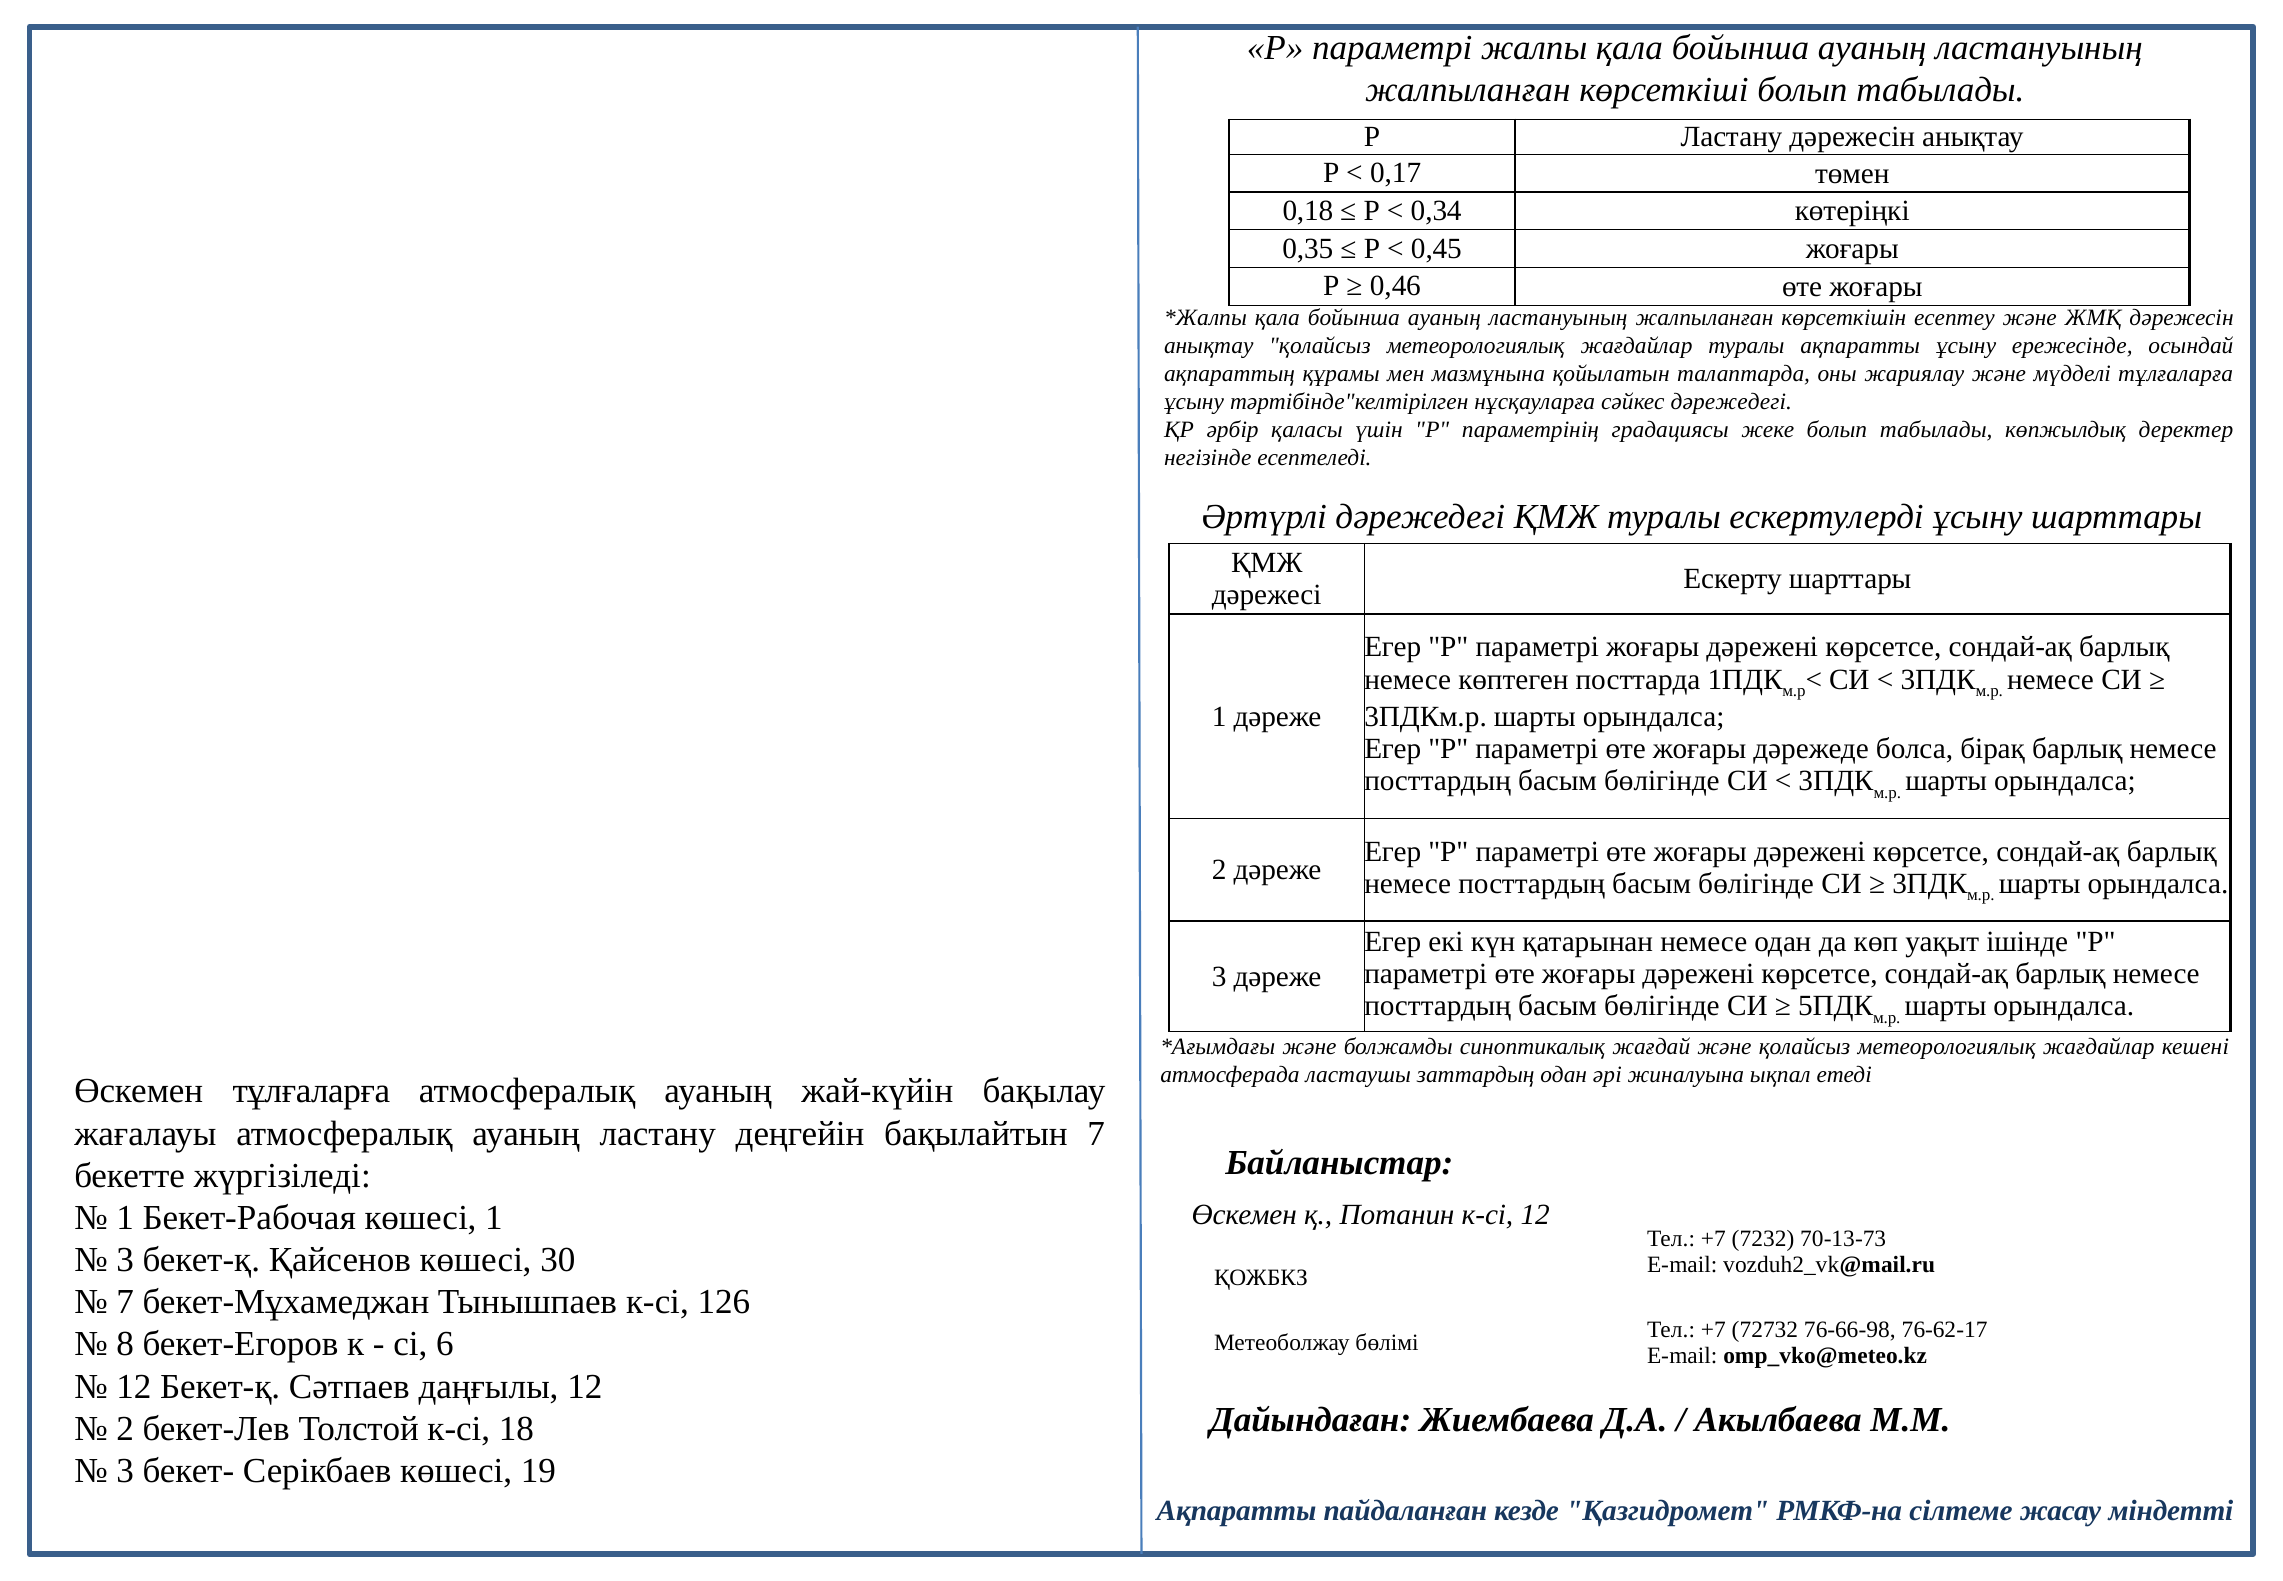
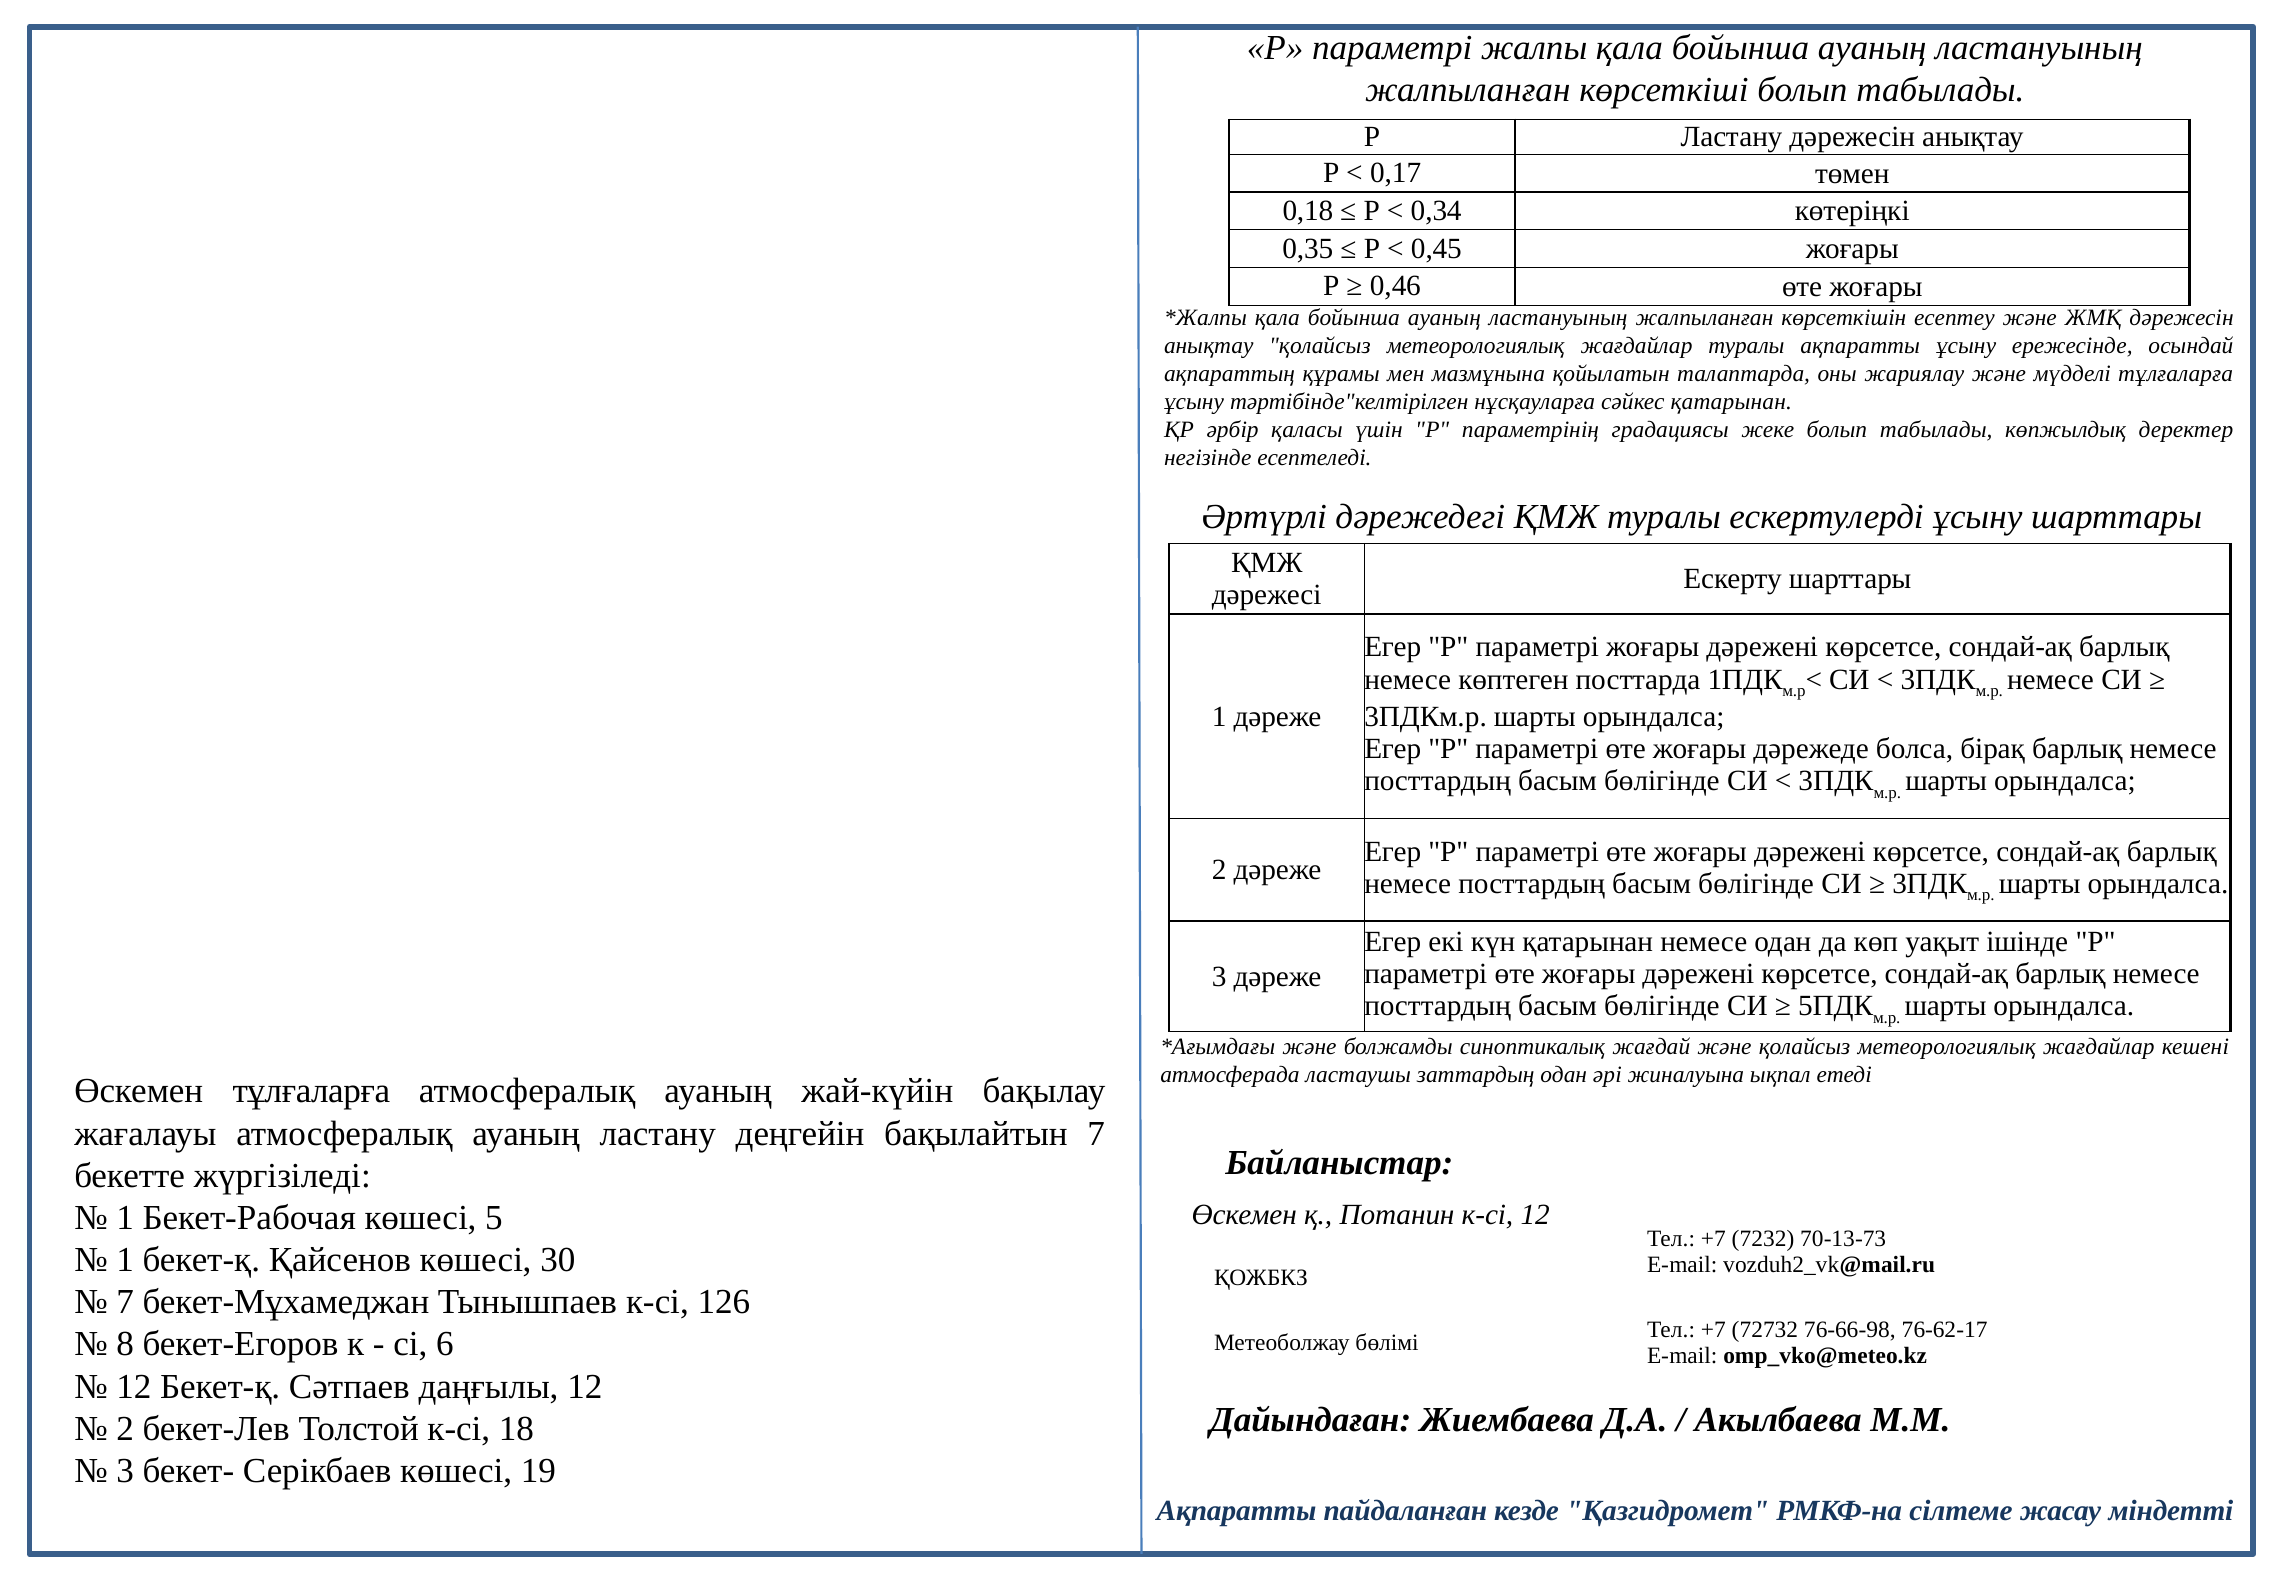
сәйкес дәрежедегі: дәрежедегі -> қатарынан (1731, 402)
көшесі 1: 1 -> 5 (494, 1217)
3: 3 -> 1 (125, 1260)
